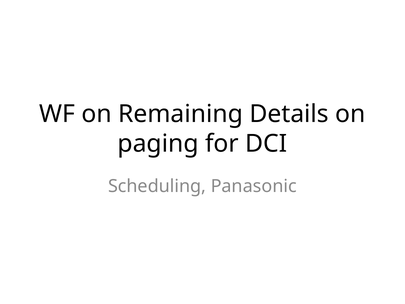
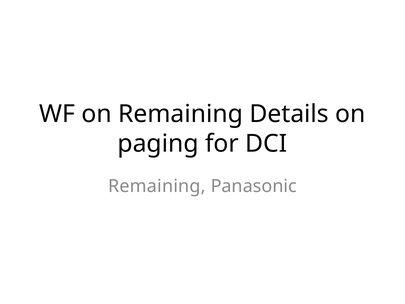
Scheduling: Scheduling -> Remaining (157, 186)
